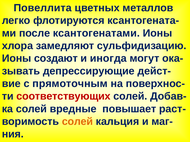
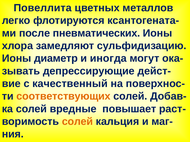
ксантогенатами: ксантогенатами -> пневматических (96, 33)
создают: создают -> диаметр (56, 59)
прямоточным: прямоточным -> качественный (70, 84)
соответствующих colour: red -> orange (63, 97)
